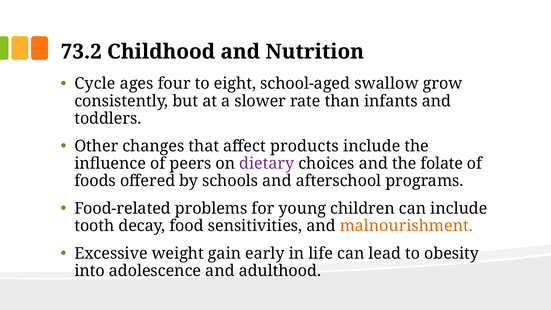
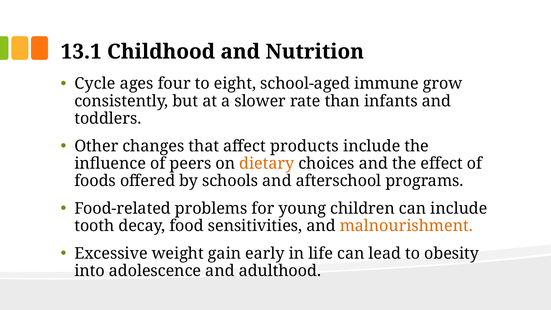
73.2: 73.2 -> 13.1 (81, 52)
swallow: swallow -> immune (387, 84)
dietary colour: purple -> orange (267, 163)
folate: folate -> effect (442, 163)
